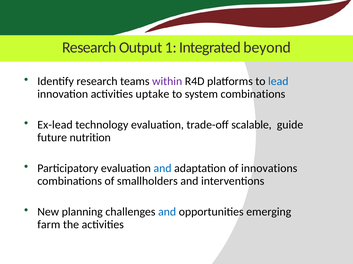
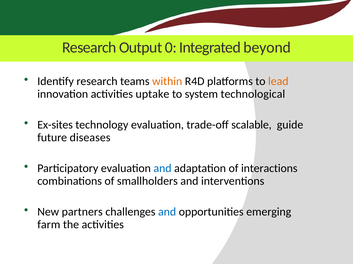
1: 1 -> 0 (171, 48)
within colour: purple -> orange (167, 82)
lead colour: blue -> orange (278, 82)
system combinations: combinations -> technological (253, 94)
Ex-lead: Ex-lead -> Ex-sites (55, 125)
nutrition: nutrition -> diseases (90, 138)
innovations: innovations -> interactions (269, 169)
planning: planning -> partners (82, 212)
